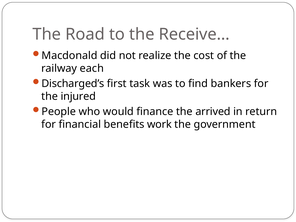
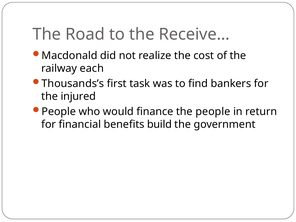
Discharged’s: Discharged’s -> Thousands’s (73, 84)
the arrived: arrived -> people (213, 112)
work: work -> build (159, 124)
